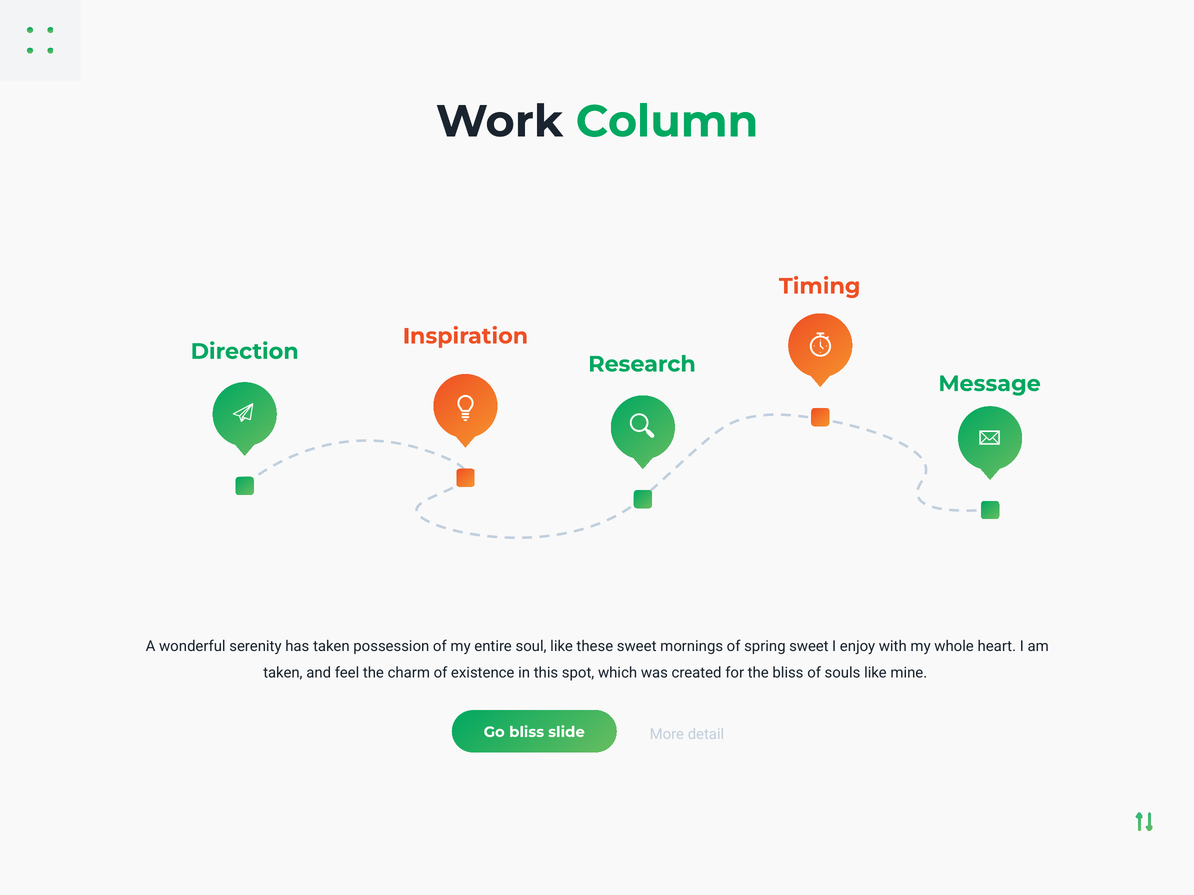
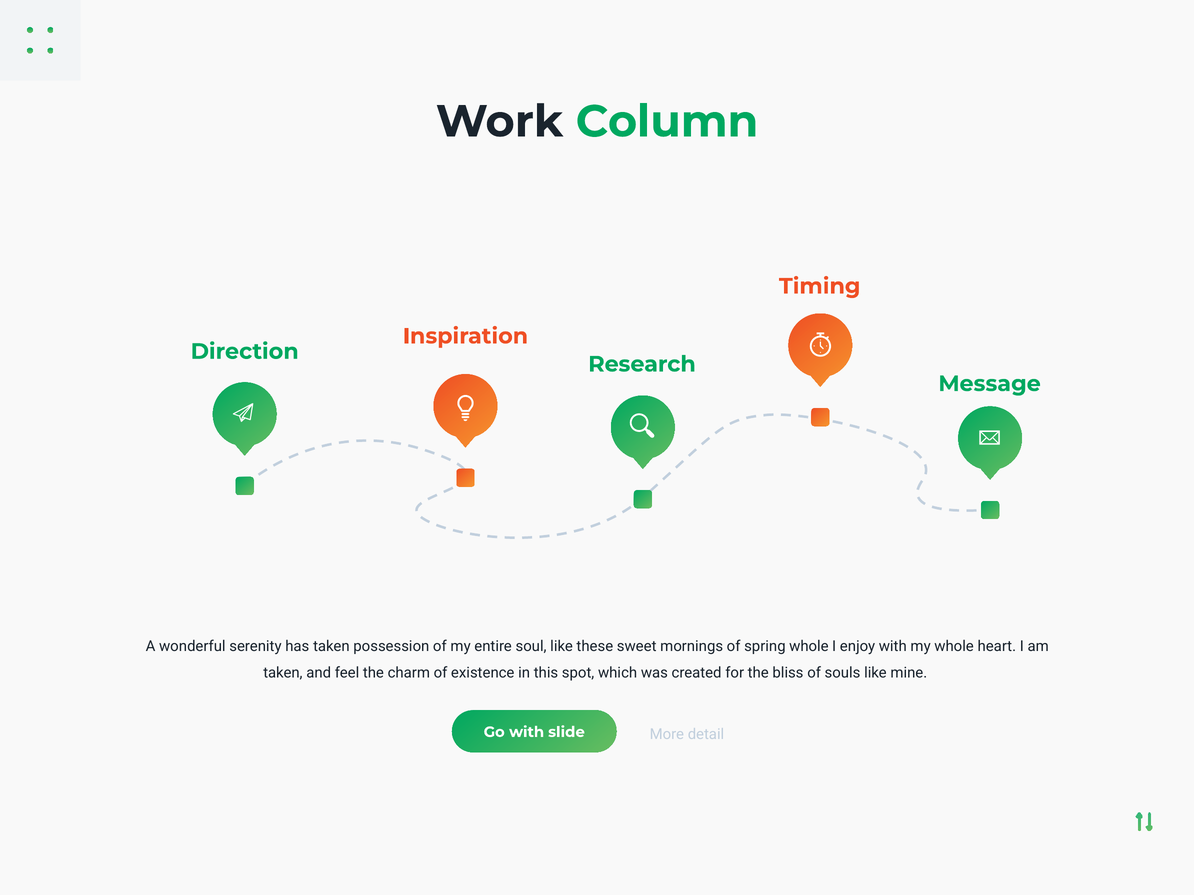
spring sweet: sweet -> whole (809, 647)
Go bliss: bliss -> with (527, 732)
